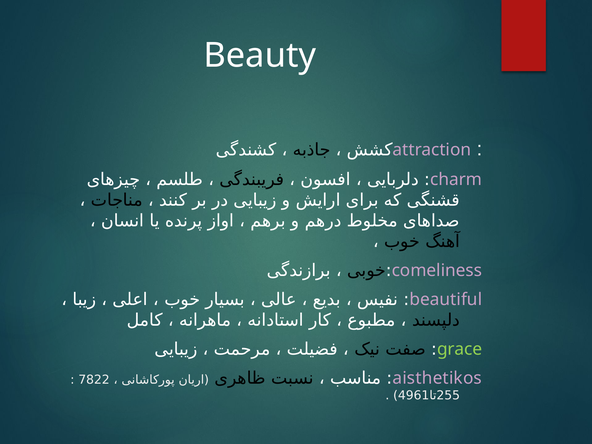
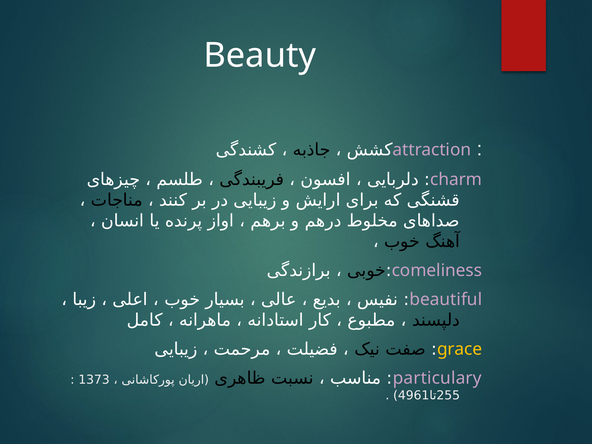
grace colour: light green -> yellow (460, 349)
aisthetikos: aisthetikos -> particulary (437, 378)
7822: 7822 -> 1373 (94, 380)
